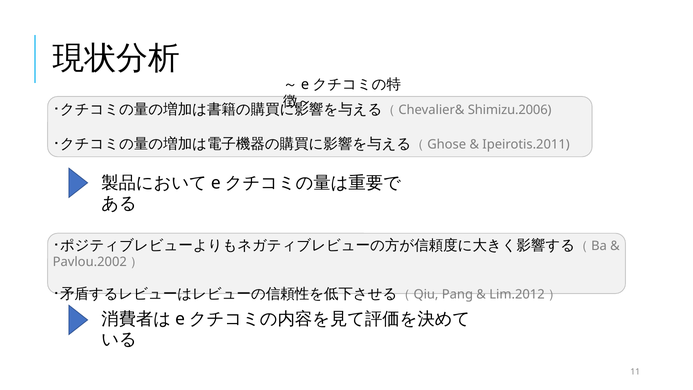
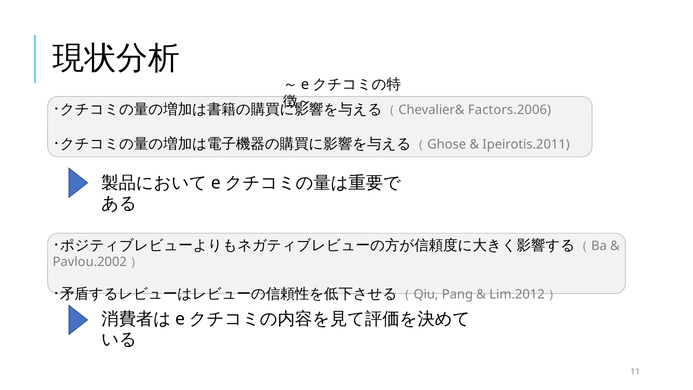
Shimizu.2006: Shimizu.2006 -> Factors.2006 (510, 110)
